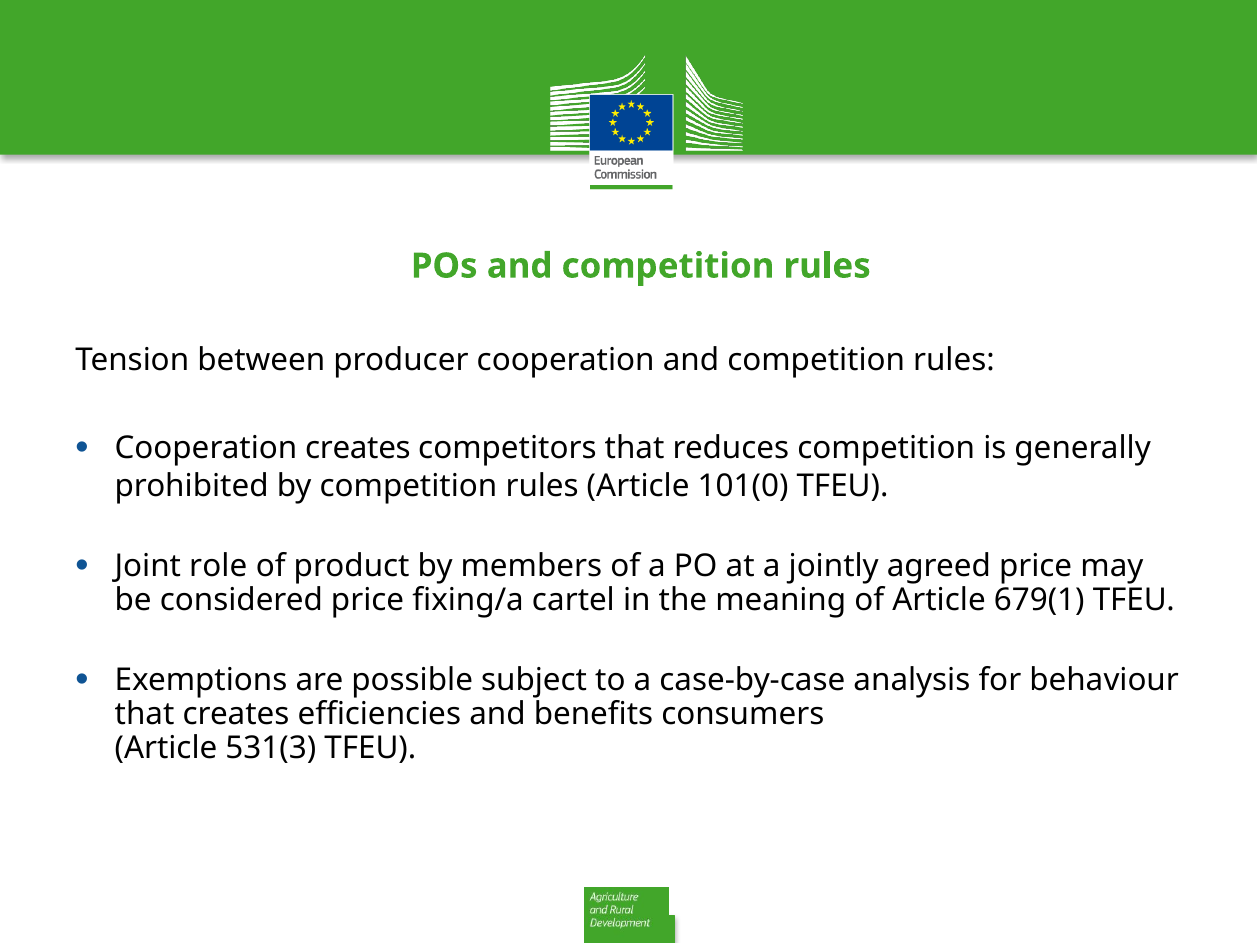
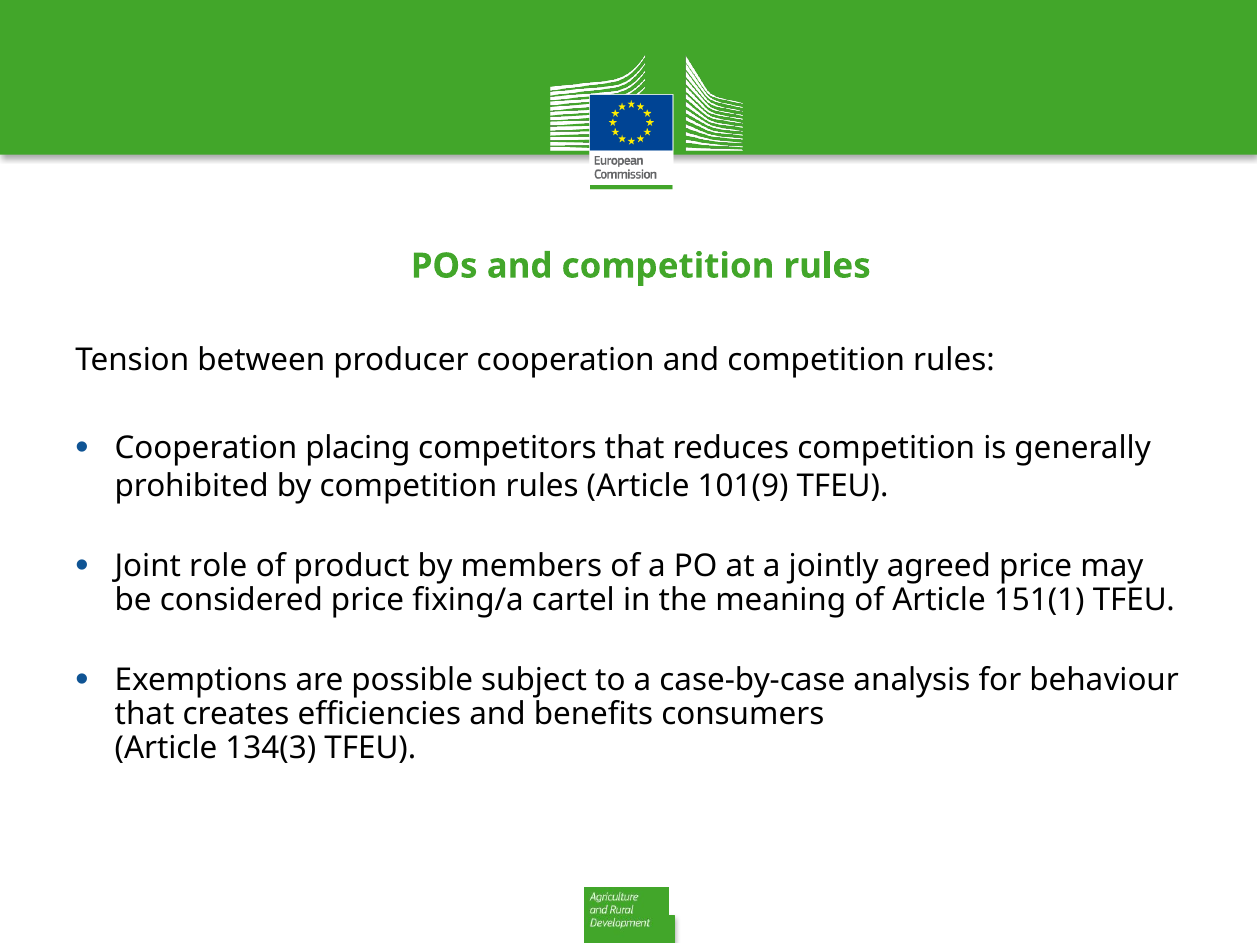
Cooperation creates: creates -> placing (358, 448)
101(0: 101(0 -> 101(9 (743, 486)
679(1: 679(1 -> 151(1 (1039, 600)
531(3: 531(3 -> 134(3 (271, 748)
